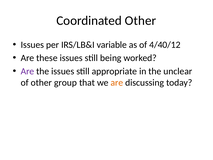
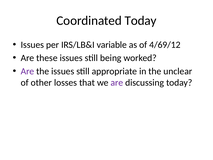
Coordinated Other: Other -> Today (141, 21)
4/40/12: 4/40/12 -> 4/69/12 (165, 45)
group: group -> losses (66, 83)
are colour: orange -> purple (117, 83)
